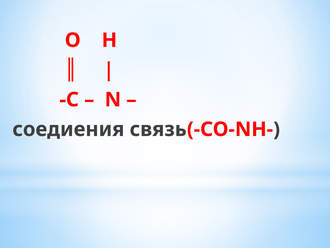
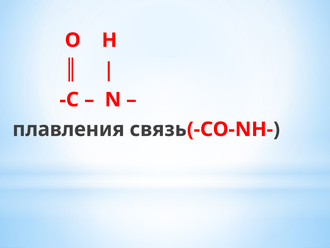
соедиения: соедиения -> плавления (68, 129)
